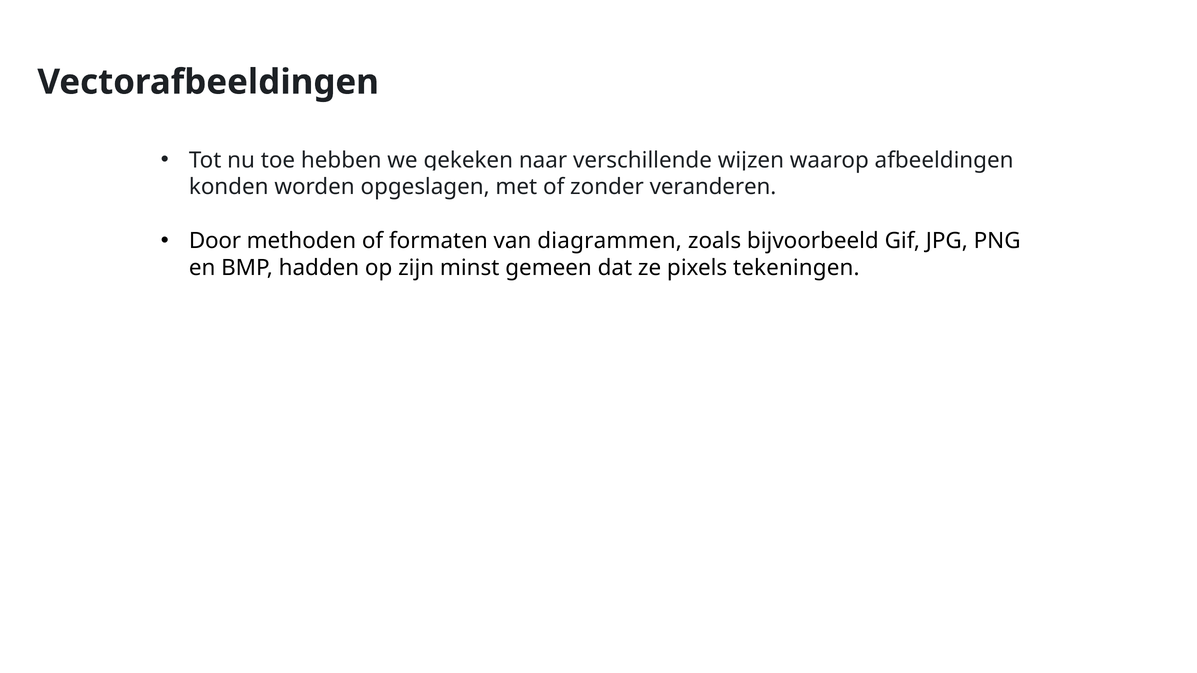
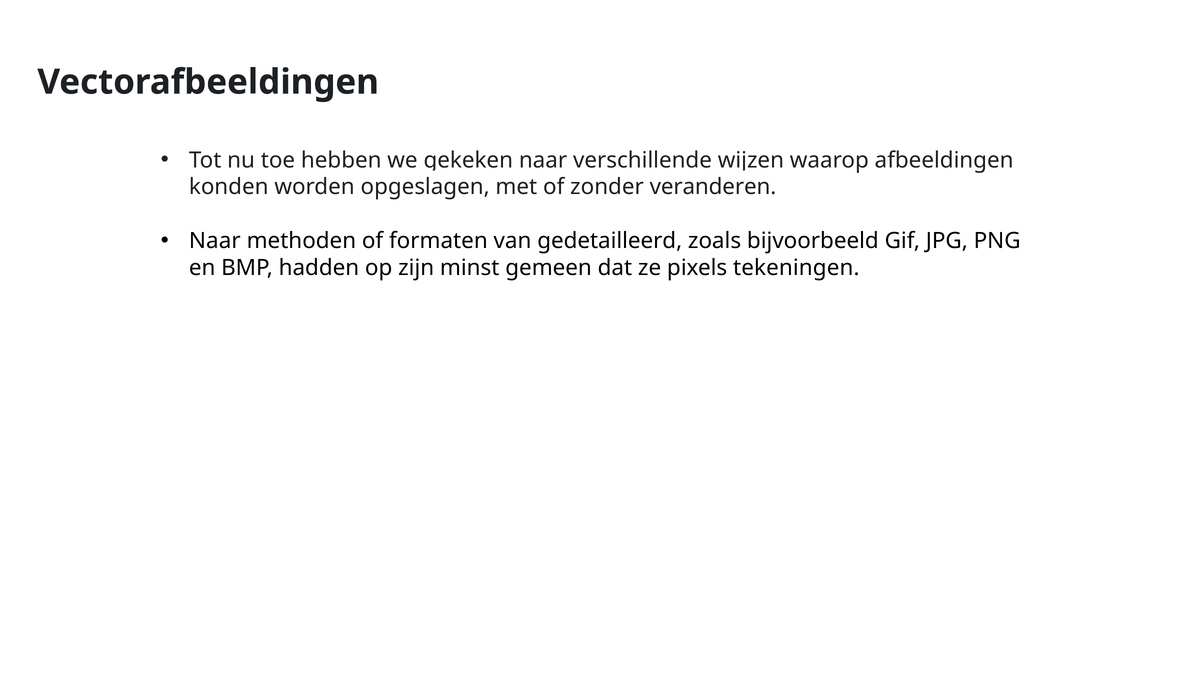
Door: Door -> Naar (215, 241)
diagrammen: diagrammen -> gedetailleerd (610, 241)
